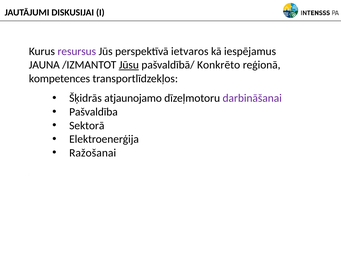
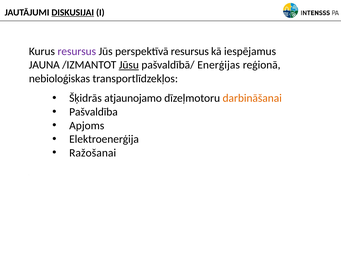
DISKUSIJAI underline: none -> present (73, 12)
perspektīvā ietvaros: ietvaros -> resursus (190, 51)
Konkrēto: Konkrēto -> Enerģijas (219, 65)
kompetences: kompetences -> nebioloģiskas (59, 79)
darbināšanai colour: purple -> orange (252, 98)
Sektorā: Sektorā -> Apjoms (87, 125)
